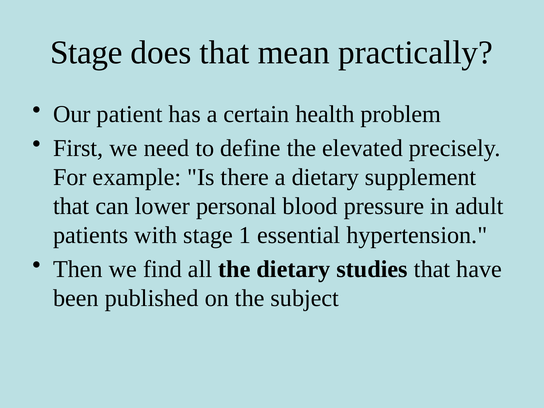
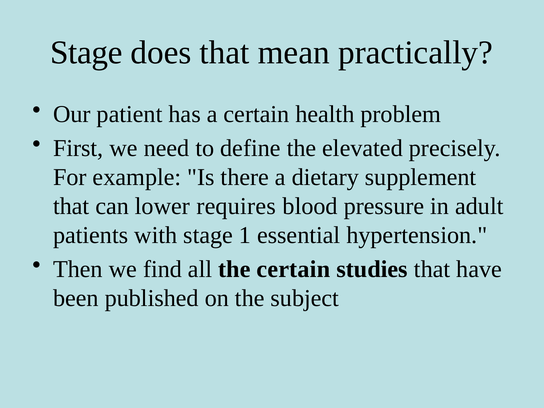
personal: personal -> requires (236, 206)
the dietary: dietary -> certain (293, 269)
